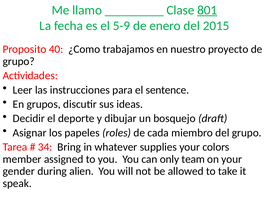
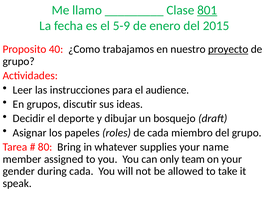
proyecto underline: none -> present (228, 49)
sentence: sentence -> audience (167, 90)
34: 34 -> 80 (45, 147)
colors: colors -> name (216, 147)
during alien: alien -> cada (81, 171)
